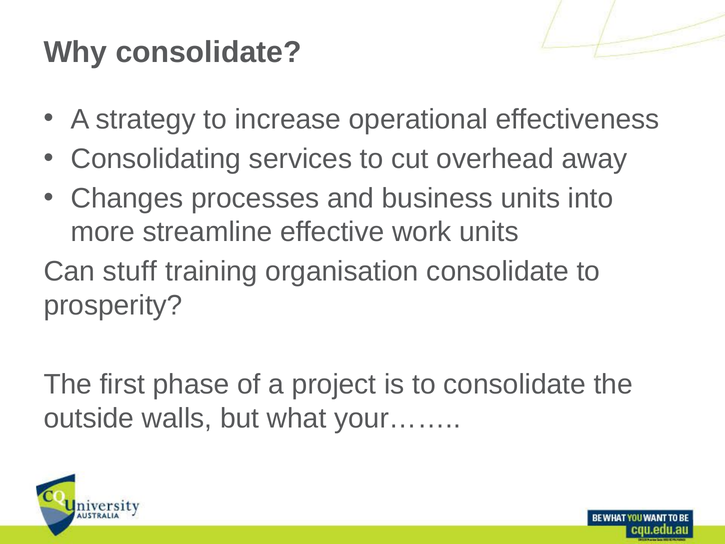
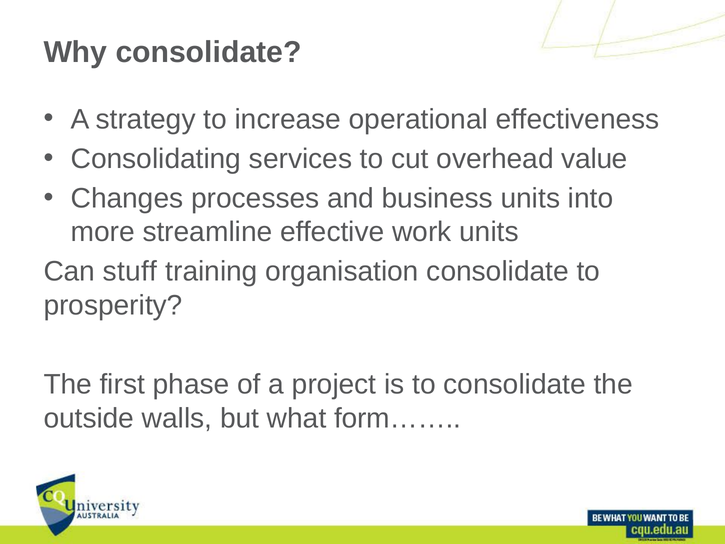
away: away -> value (595, 159)
your……: your…… -> form…… (398, 418)
